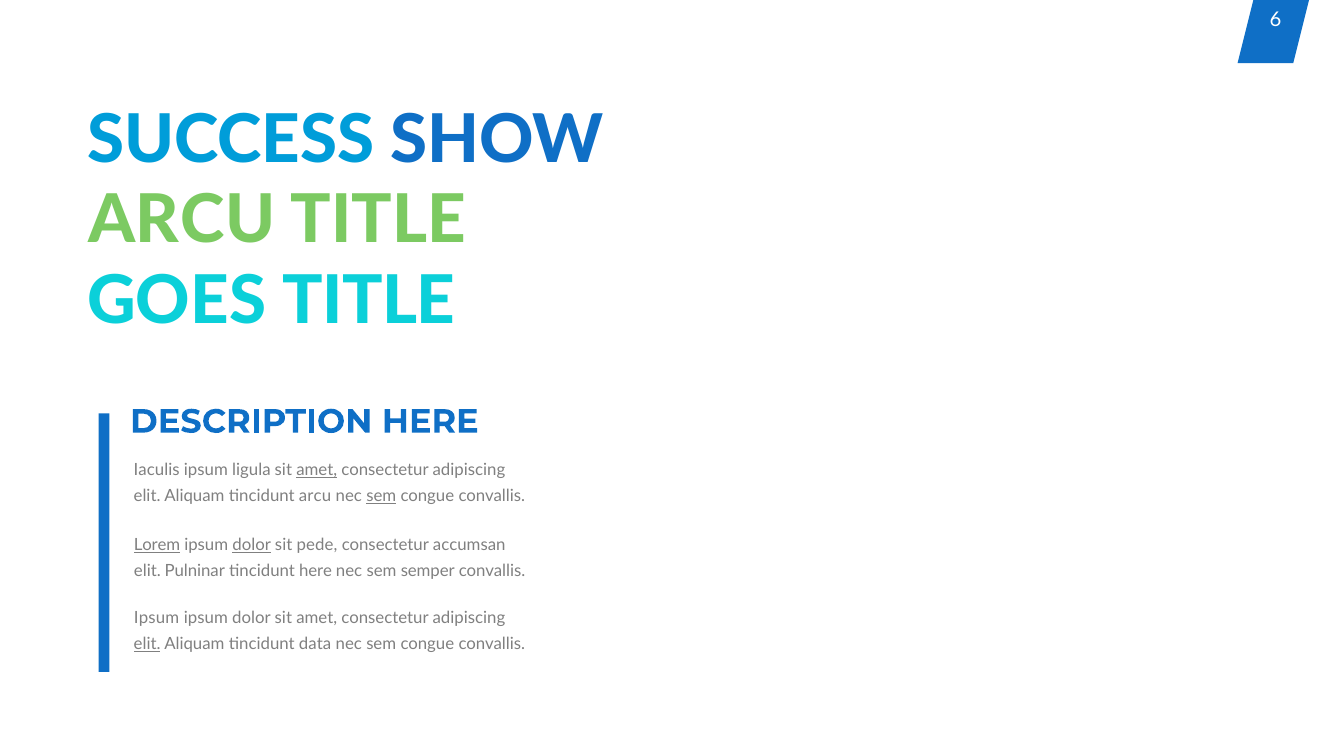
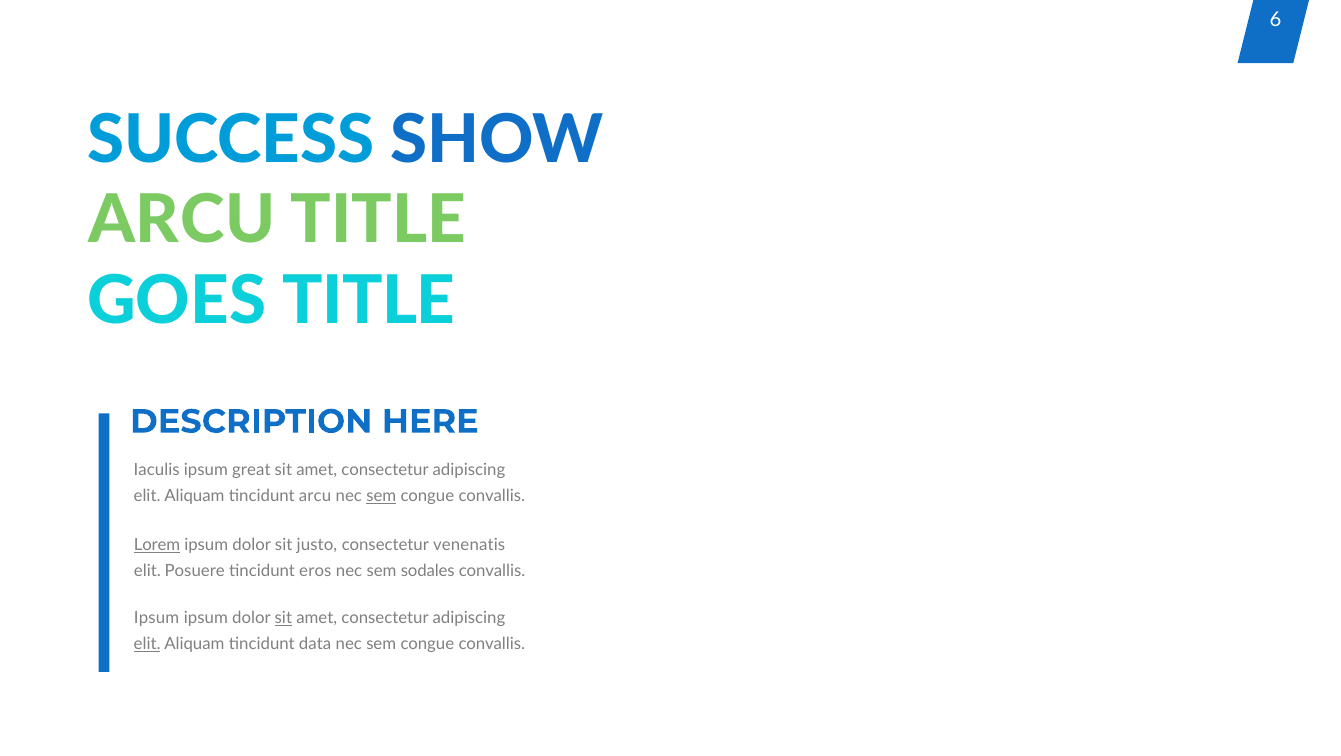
ligula: ligula -> great (251, 470)
amet underline: present -> none (317, 470)
dolor underline: present -> none (252, 545)
pede: pede -> justo (317, 545)
accumsan: accumsan -> venenatis (469, 545)
Pulninar: Pulninar -> Posuere (195, 571)
tincidunt here: here -> eros (315, 571)
semper: semper -> sodales (428, 571)
sit underline: none -> present (283, 618)
